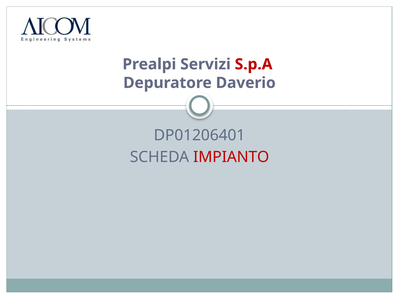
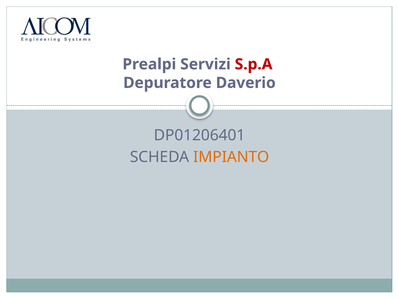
IMPIANTO colour: red -> orange (231, 157)
